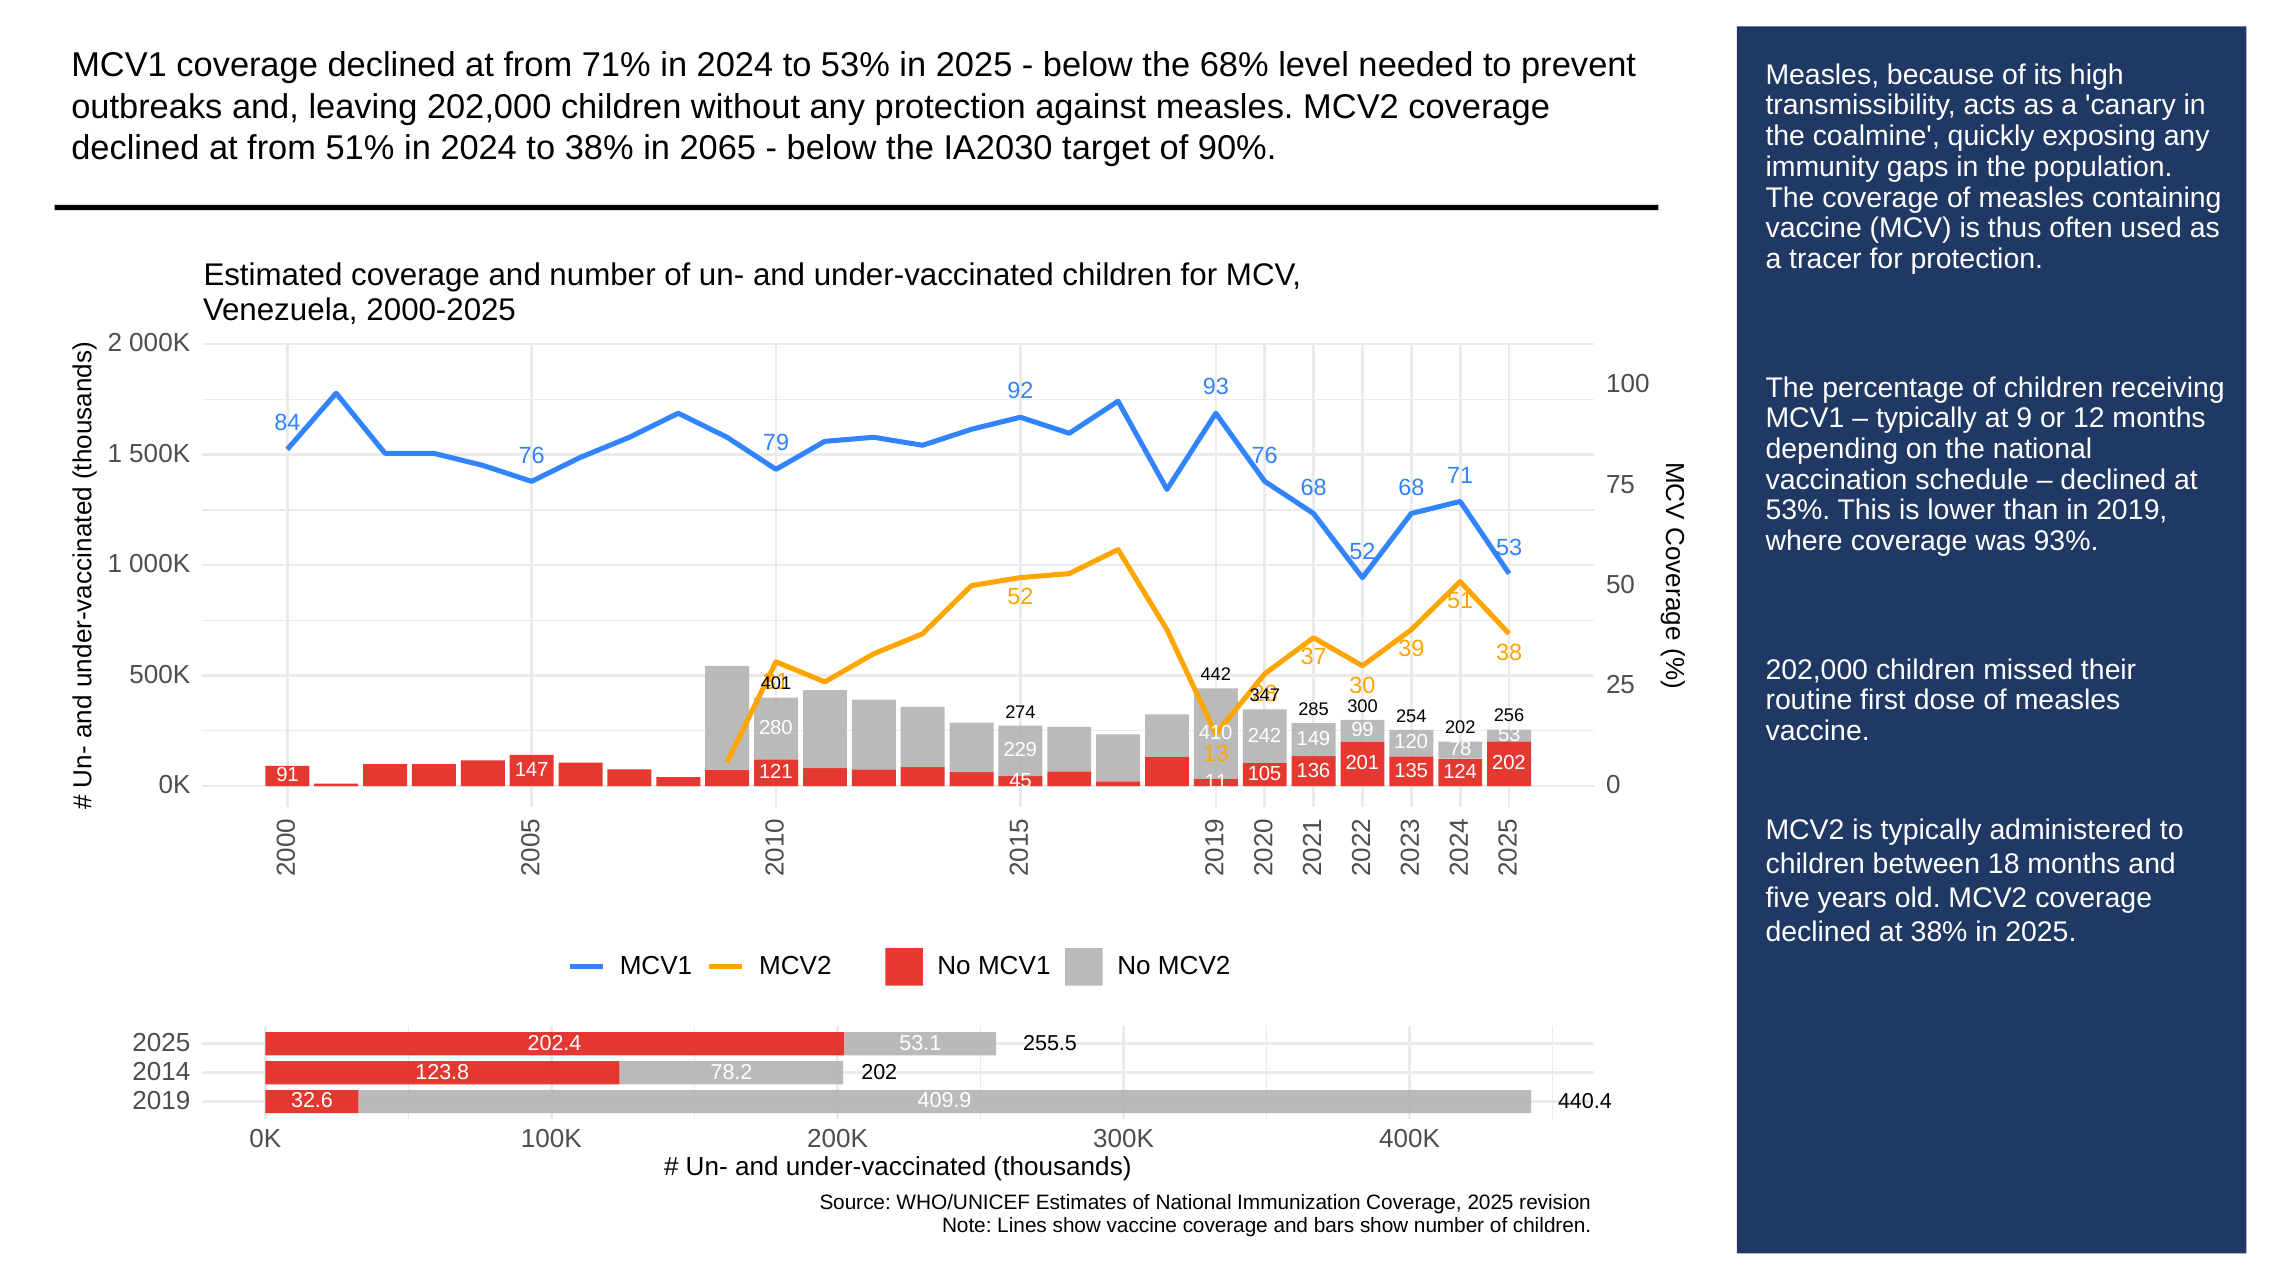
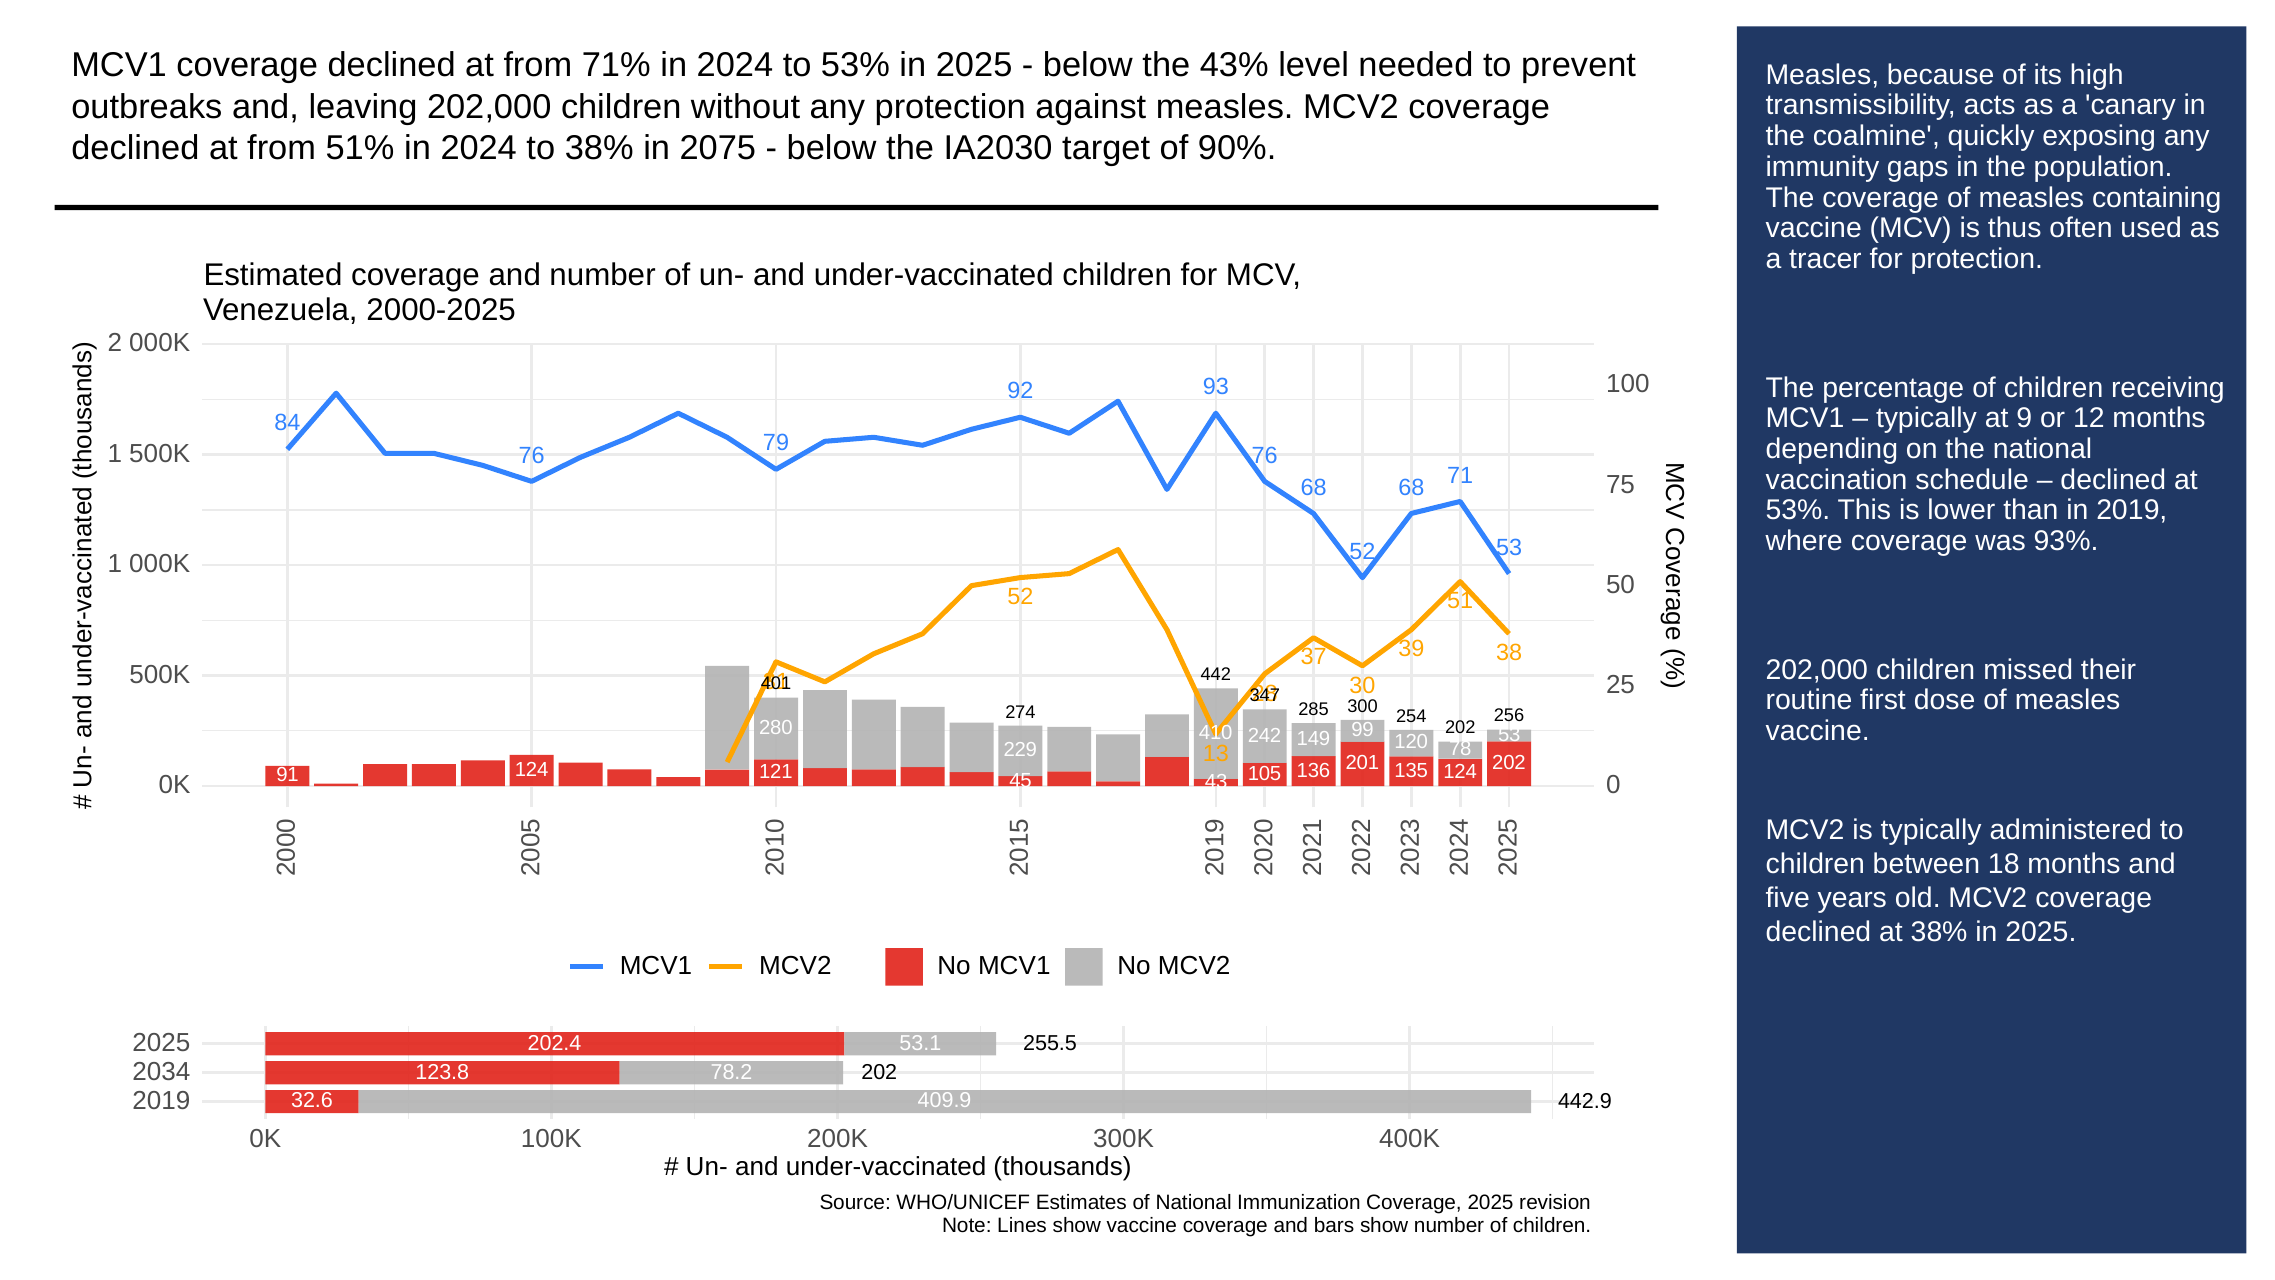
68%: 68% -> 43% (1234, 66)
2065: 2065 -> 2075 (718, 148)
91 147: 147 -> 124 (532, 769)
11: 11 -> 43 (1216, 781)
2014: 2014 -> 2034 (161, 1071)
440.4: 440.4 -> 442.9 (1585, 1101)
